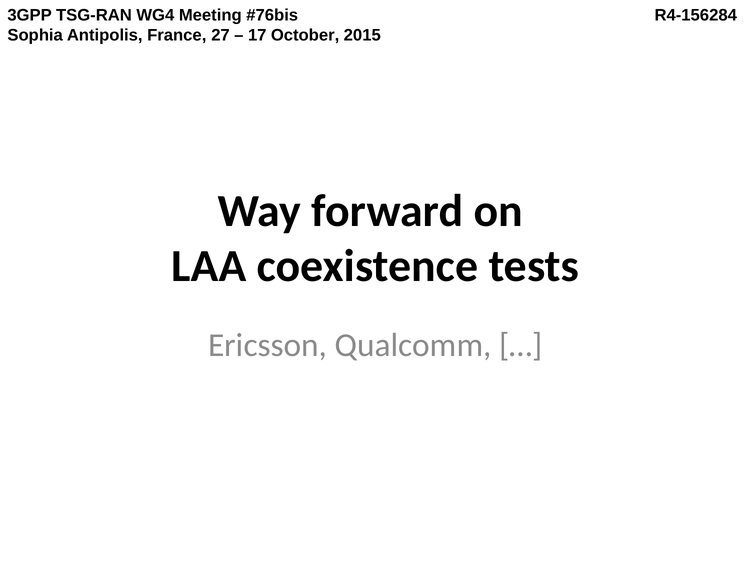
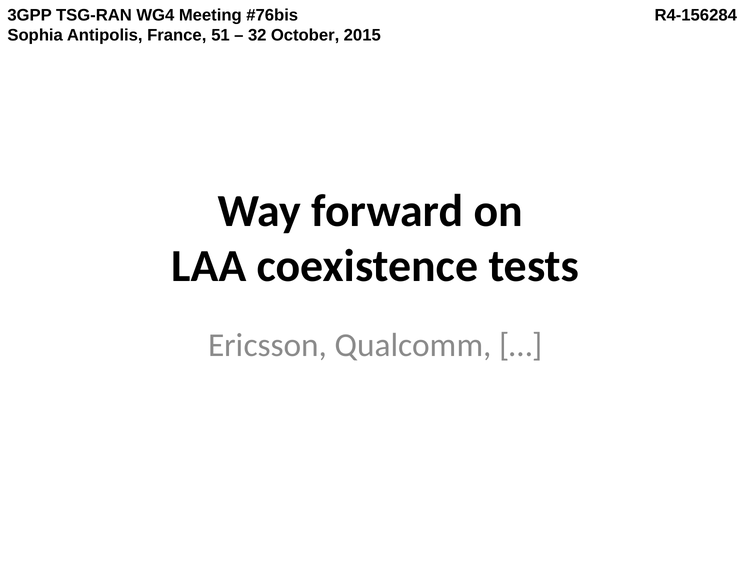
27: 27 -> 51 (220, 35)
17: 17 -> 32 (257, 35)
